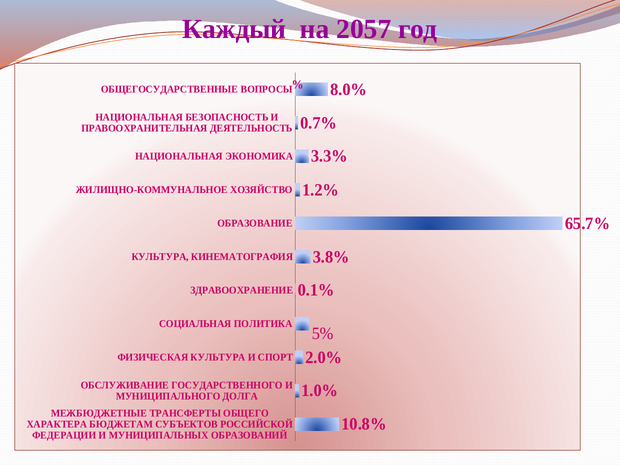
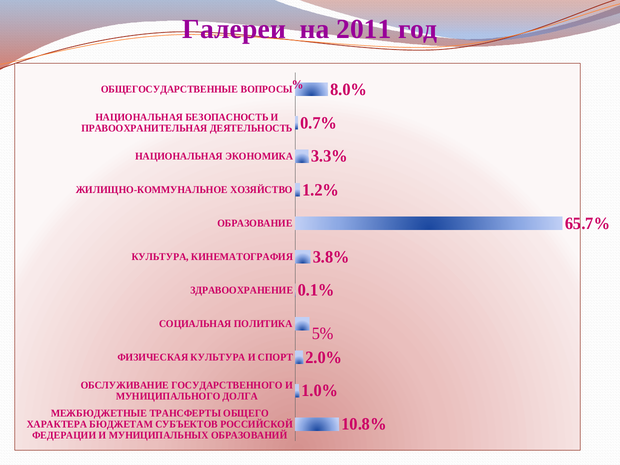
Каждый: Каждый -> Галереи (234, 29)
2057: 2057 -> 2011 (364, 29)
